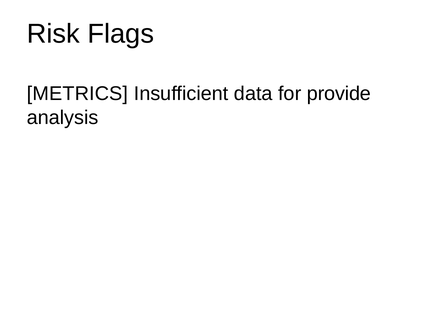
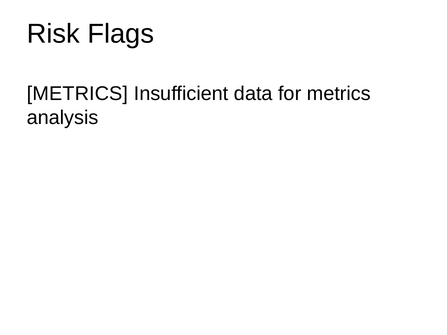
for provide: provide -> metrics (339, 94)
